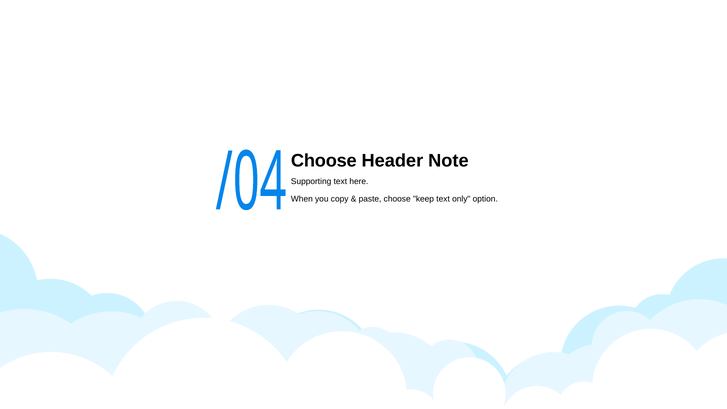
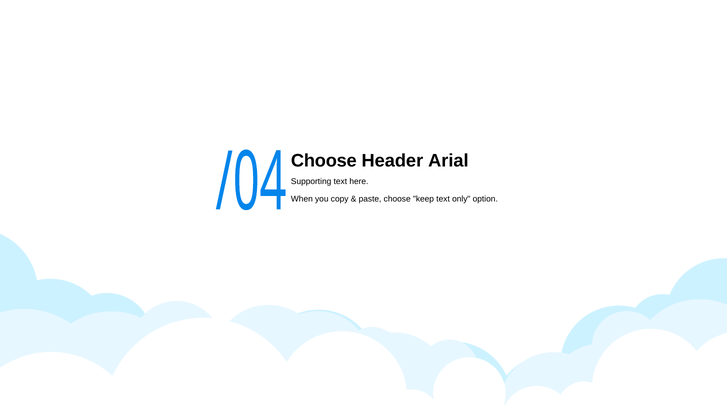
Note: Note -> Arial (448, 161)
